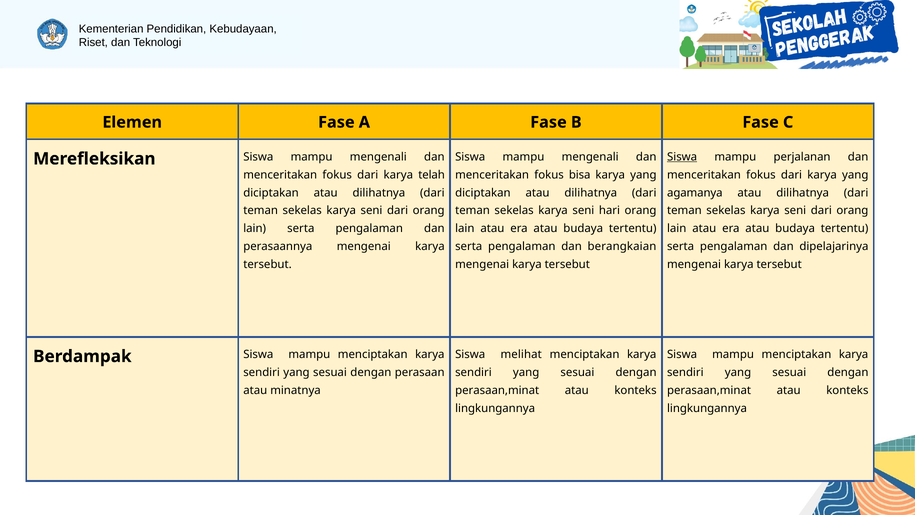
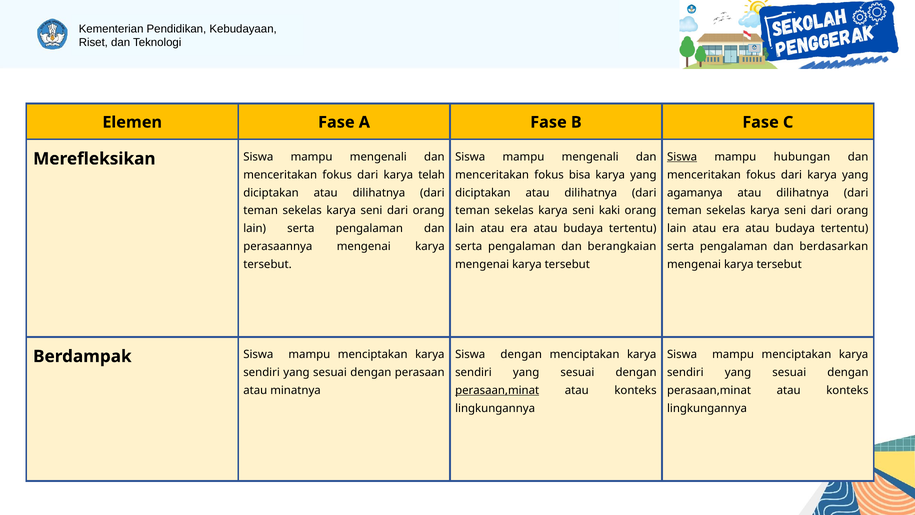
perjalanan: perjalanan -> hubungan (802, 157)
hari: hari -> kaki (610, 211)
dipelajarinya: dipelajarinya -> berdasarkan (834, 246)
Siswa melihat: melihat -> dengan (521, 354)
perasaan,minat underline: none -> present (497, 390)
